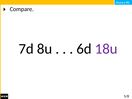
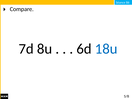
18u colour: purple -> blue (106, 49)
